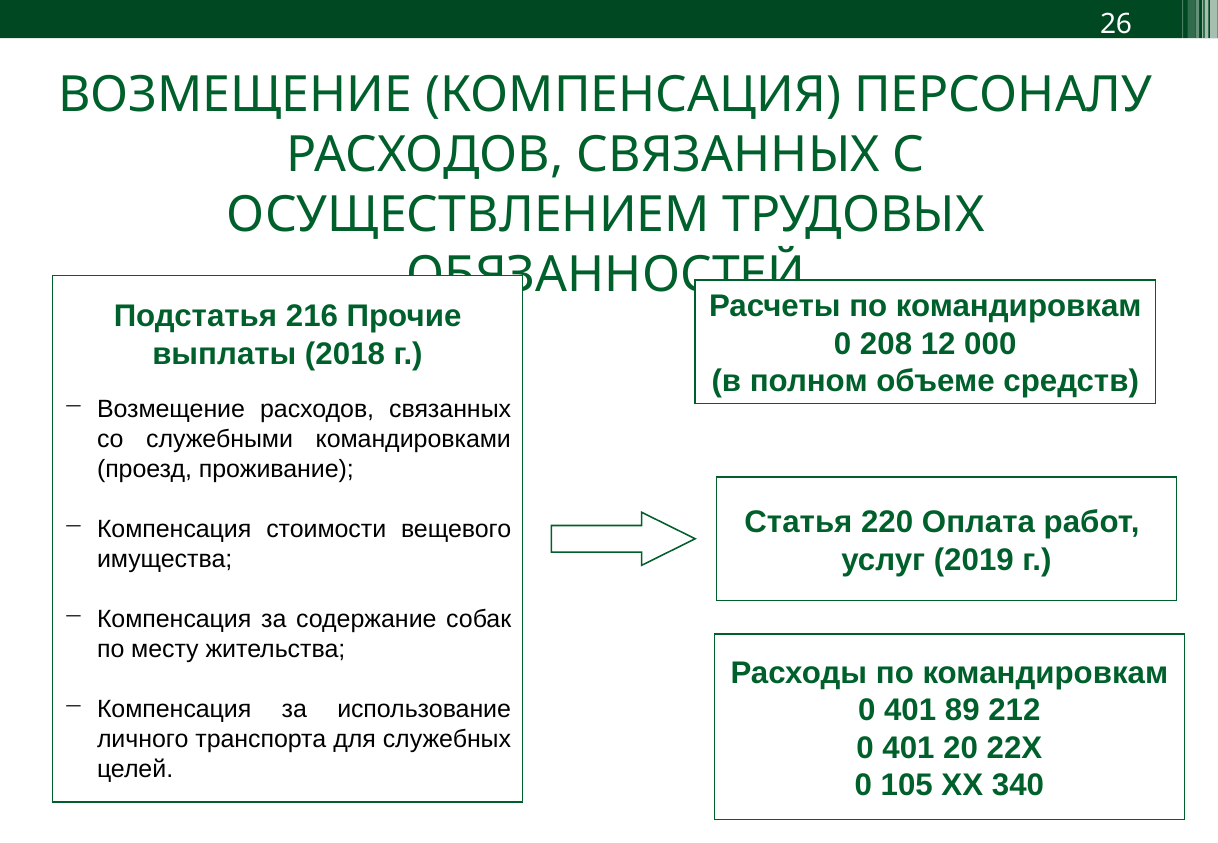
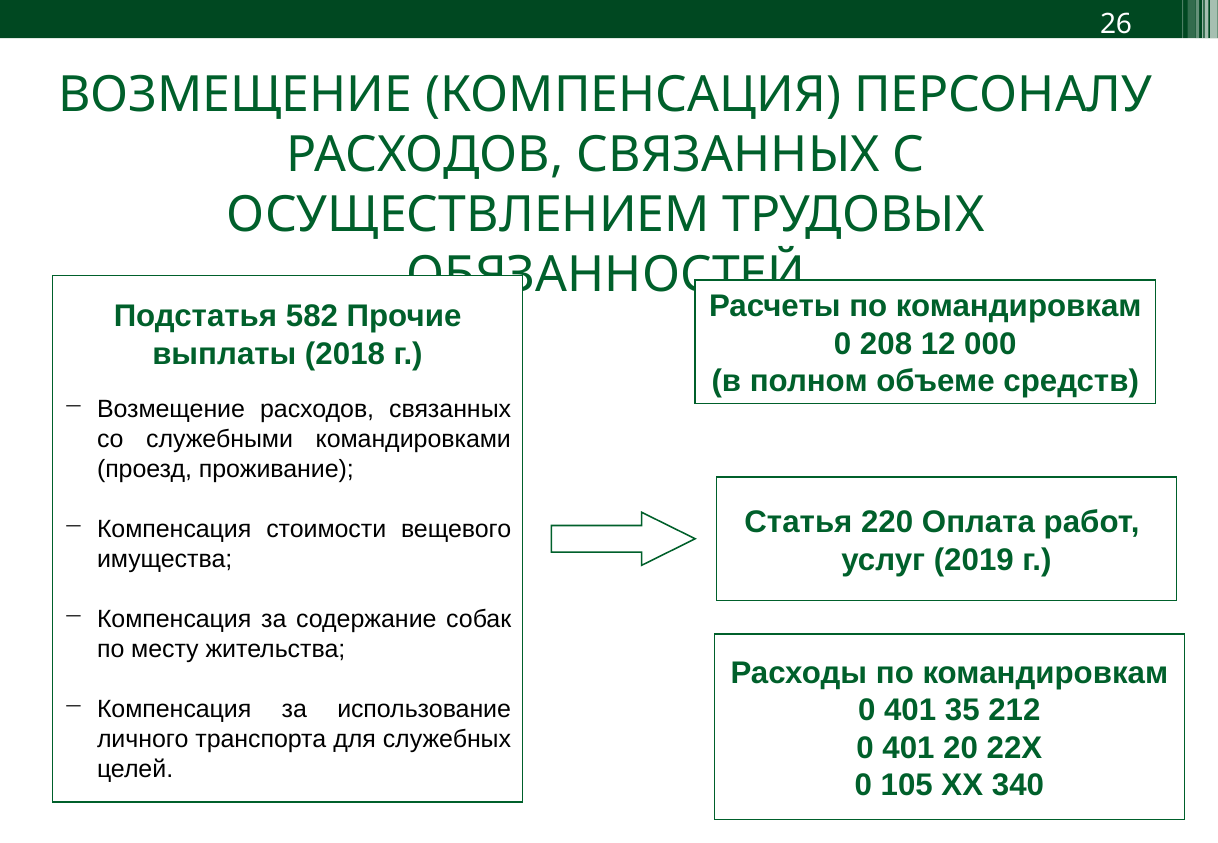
216: 216 -> 582 (312, 316)
89: 89 -> 35 (962, 710)
